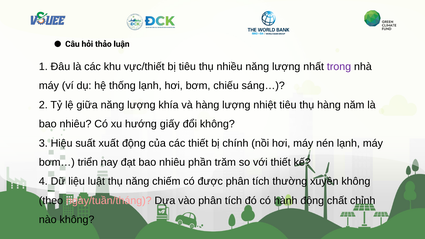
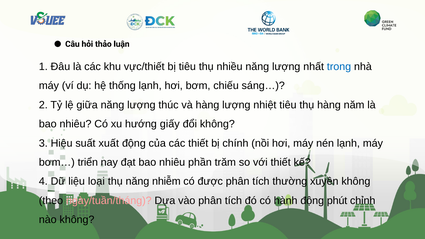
trong colour: purple -> blue (339, 67)
khía: khía -> thúc (168, 105)
luật: luật -> loại (96, 181)
chiếm: chiếm -> nhiễm (166, 181)
chất: chất -> phút (337, 201)
